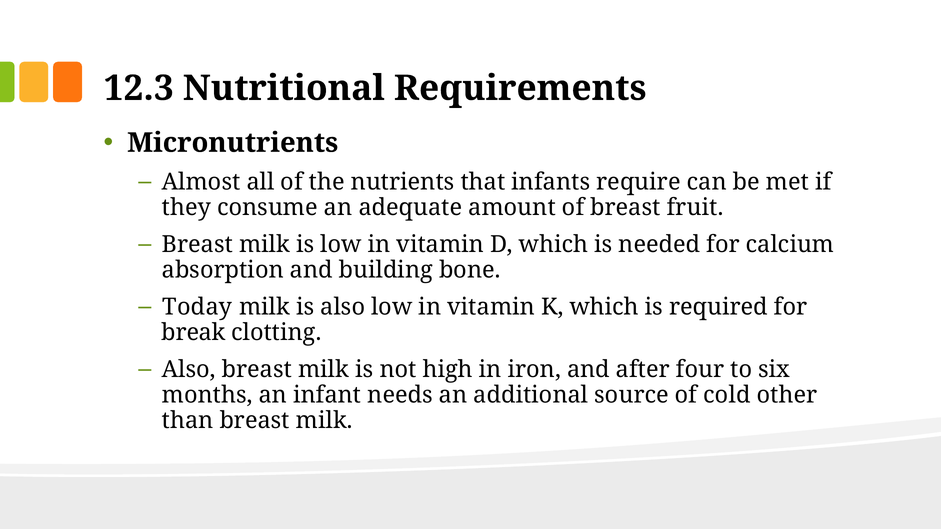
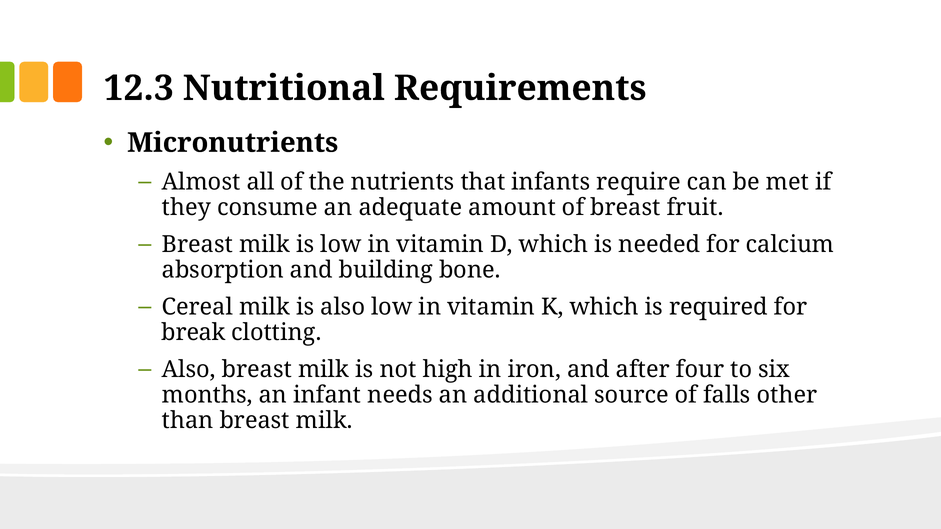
Today: Today -> Cereal (197, 307)
cold: cold -> falls (727, 395)
